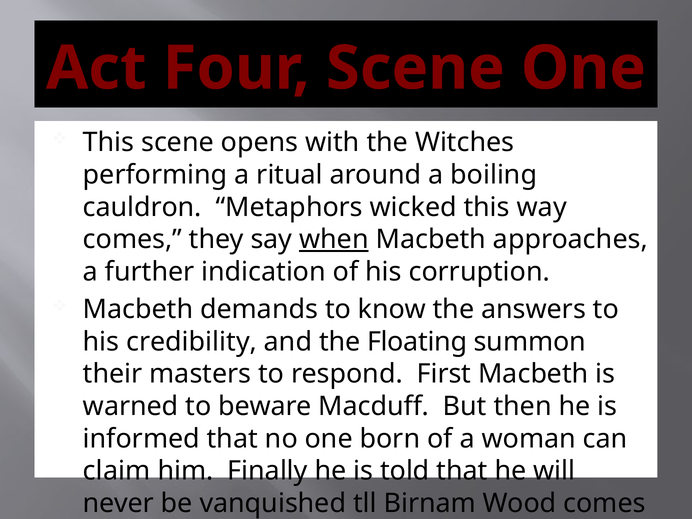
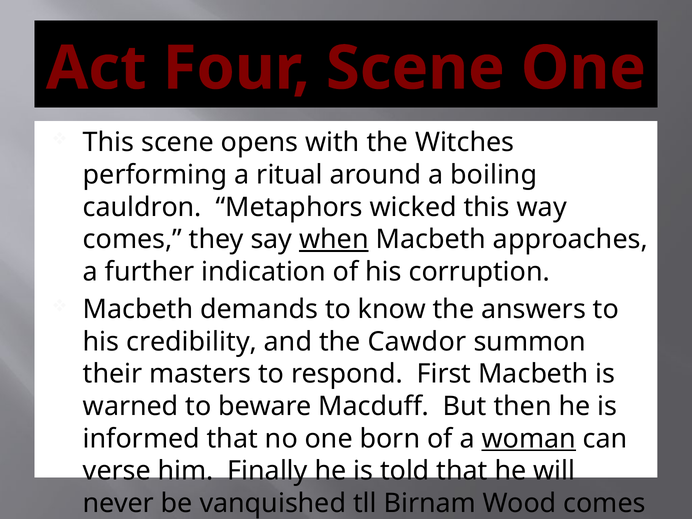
Floating: Floating -> Cawdor (417, 342)
woman underline: none -> present (529, 439)
claim: claim -> verse (117, 471)
